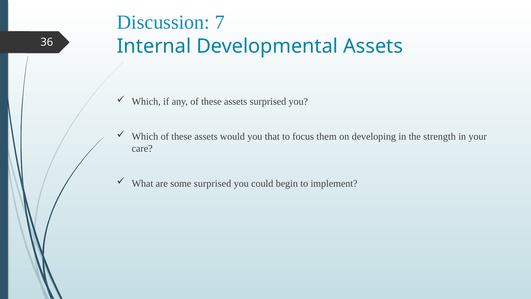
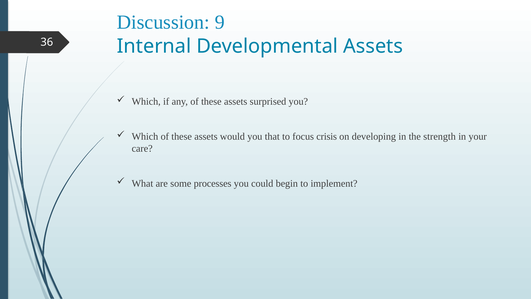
7: 7 -> 9 (220, 22)
them: them -> crisis (327, 137)
some surprised: surprised -> processes (213, 183)
